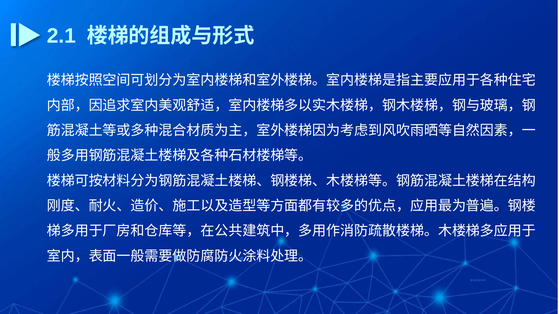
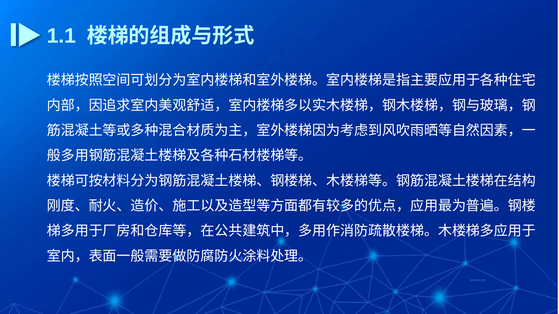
2.1: 2.1 -> 1.1 (61, 36)
